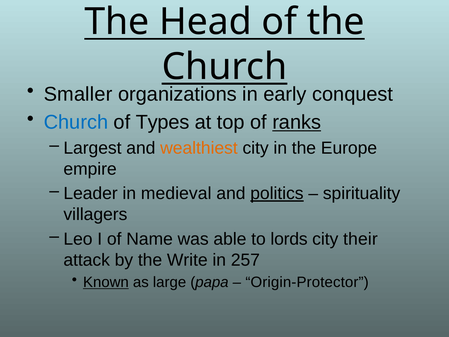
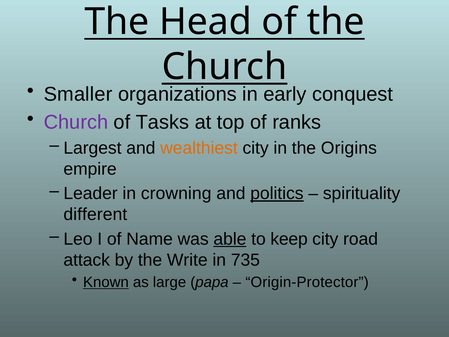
Church colour: blue -> purple (76, 122)
Types: Types -> Tasks (162, 122)
ranks underline: present -> none (297, 122)
Europe: Europe -> Origins (349, 148)
medieval: medieval -> crowning (176, 193)
villagers: villagers -> different (95, 214)
able underline: none -> present (230, 239)
lords: lords -> keep (289, 239)
their: their -> road (361, 239)
257: 257 -> 735 (245, 260)
